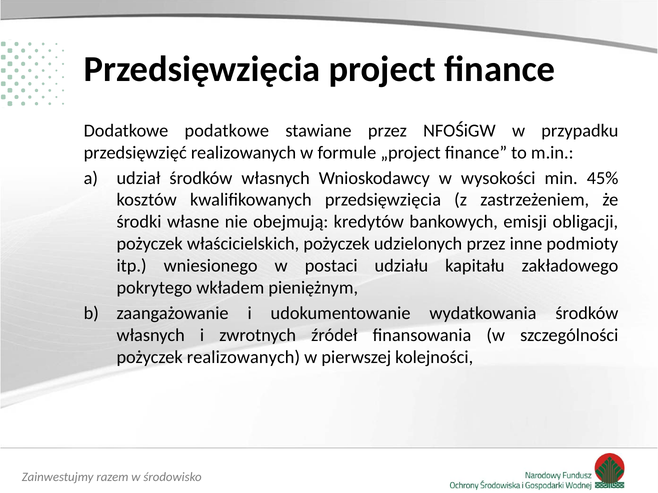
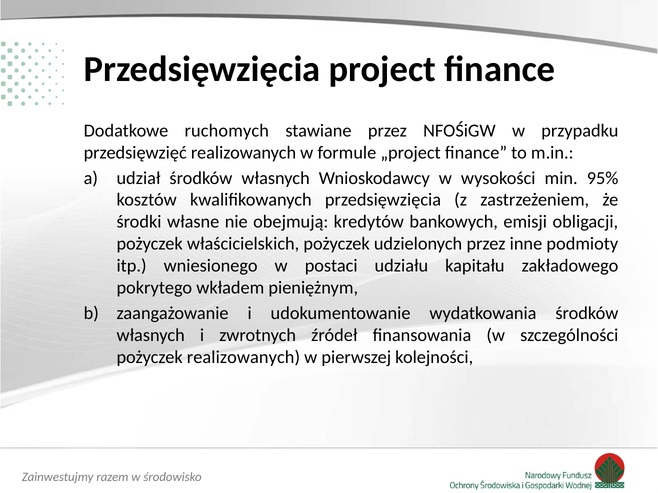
podatkowe: podatkowe -> ruchomych (227, 131)
45%: 45% -> 95% (603, 178)
